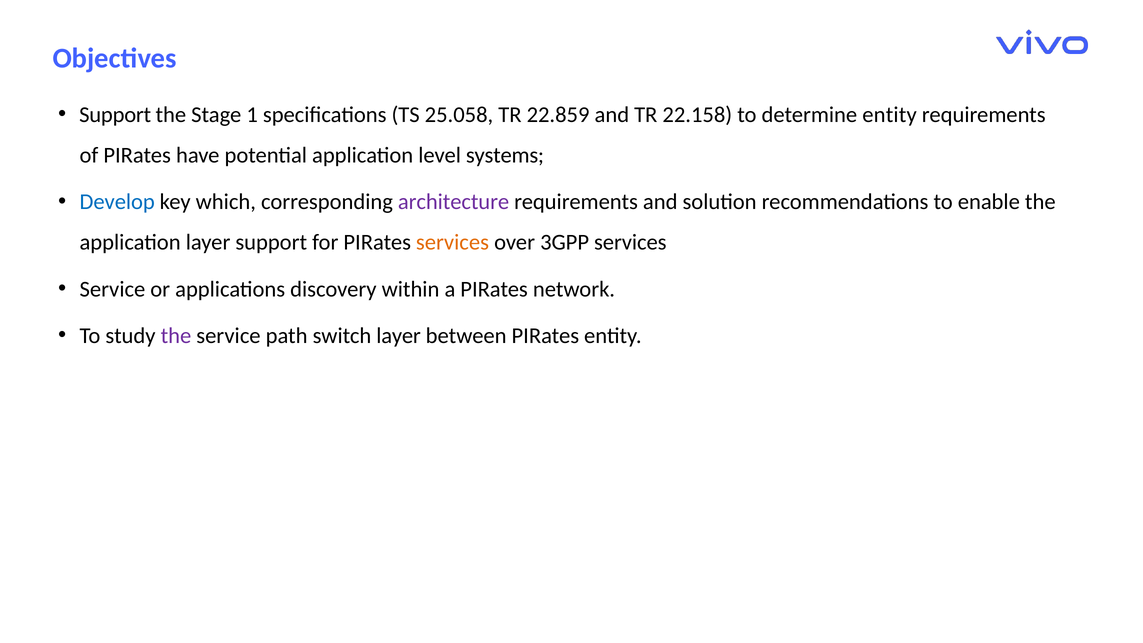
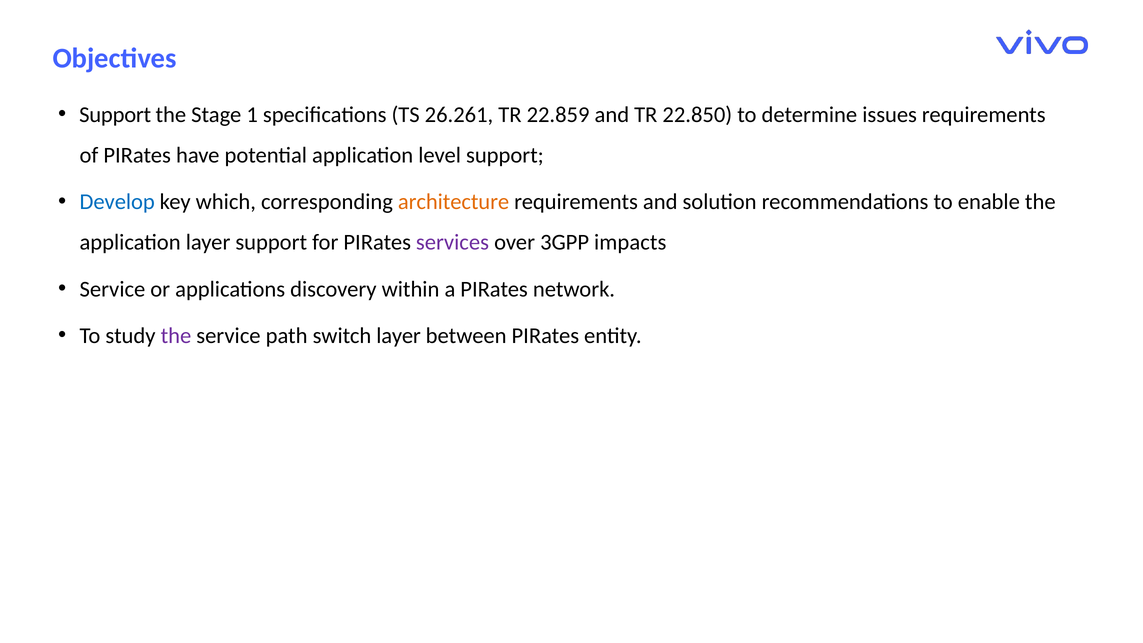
25.058: 25.058 -> 26.261 (459, 115)
22.158: 22.158 -> 22.850 (697, 115)
determine entity: entity -> issues (890, 115)
level systems: systems -> support (505, 155)
architecture colour: purple -> orange (454, 202)
services colour: orange -> purple (453, 242)
3GPP services: services -> impacts (630, 242)
